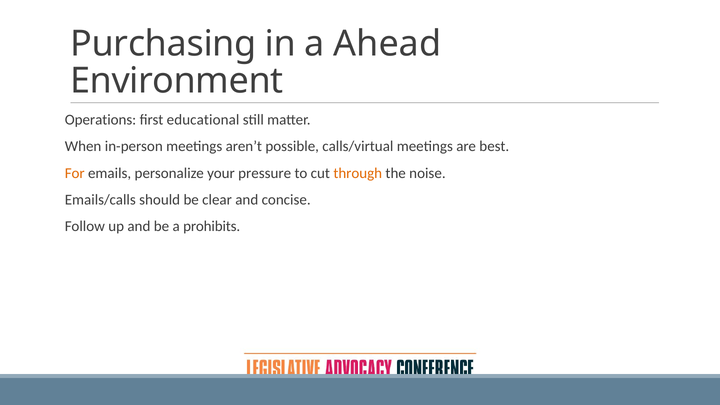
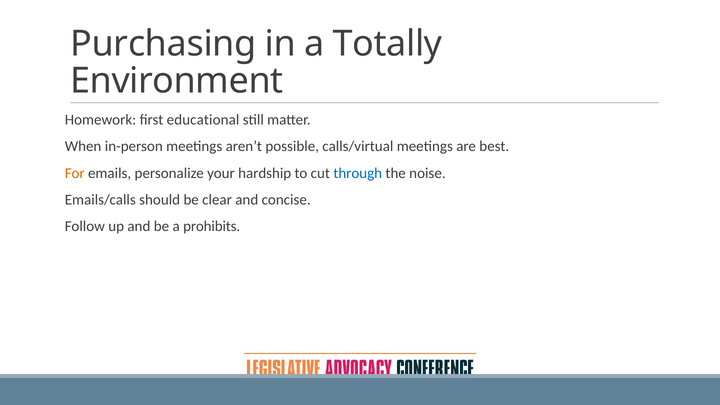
Ahead: Ahead -> Totally (387, 44)
Operations: Operations -> Homework (101, 120)
pressure: pressure -> hardship (265, 173)
through colour: orange -> blue (358, 173)
